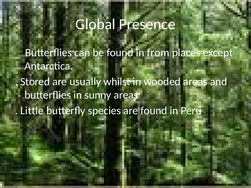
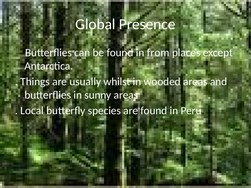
Stored: Stored -> Things (35, 82)
Little: Little -> Local (32, 111)
